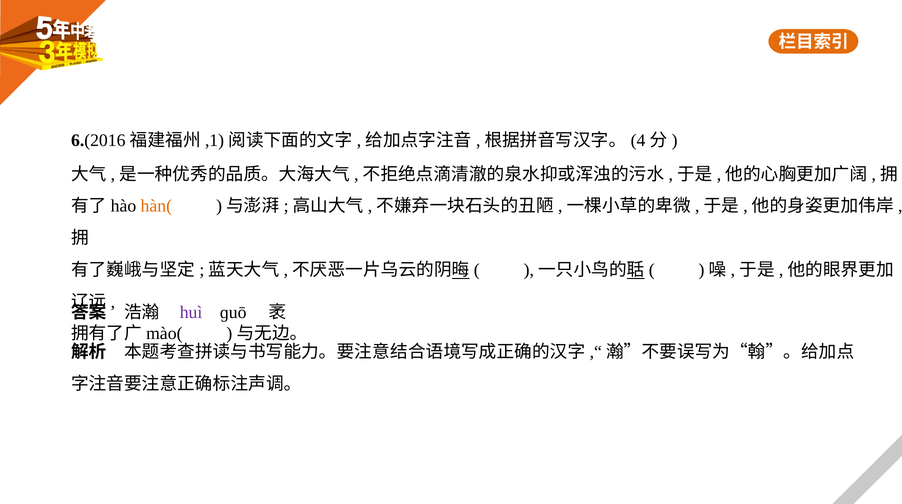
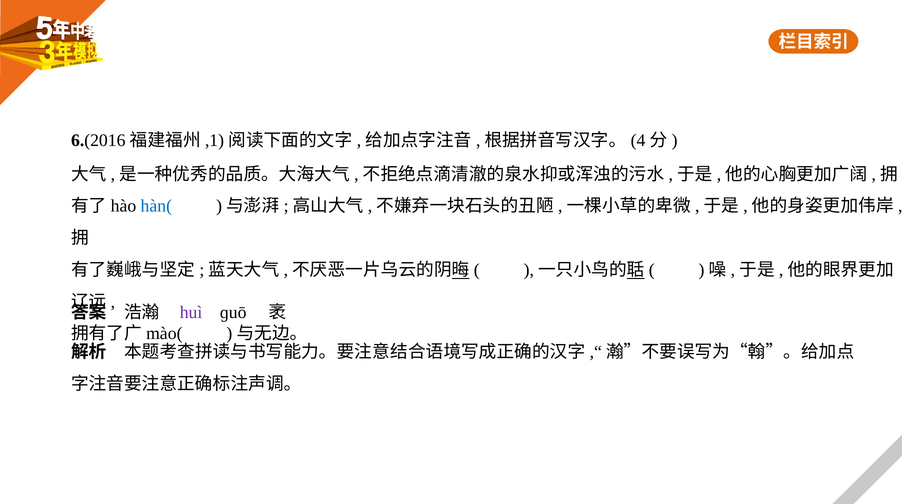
hàn( colour: orange -> blue (156, 206)
